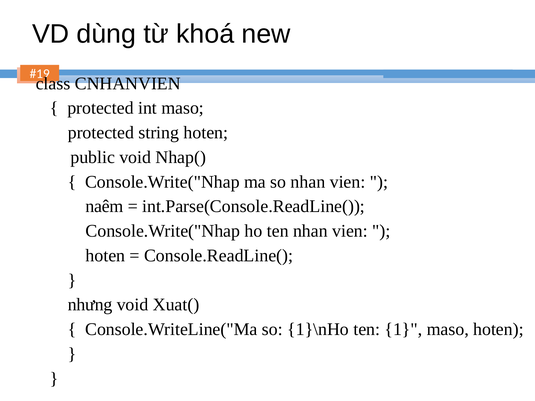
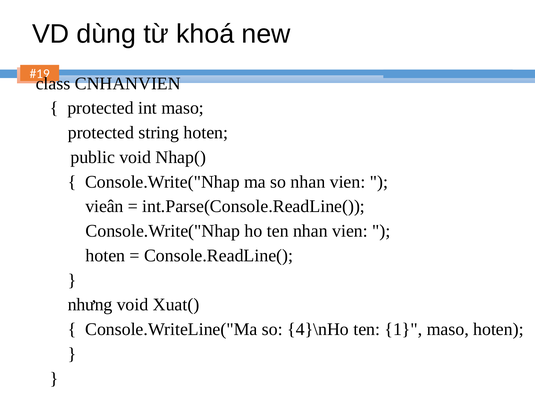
naêm: naêm -> vieân (104, 207)
1}\nHo: 1}\nHo -> 4}\nHo (318, 330)
